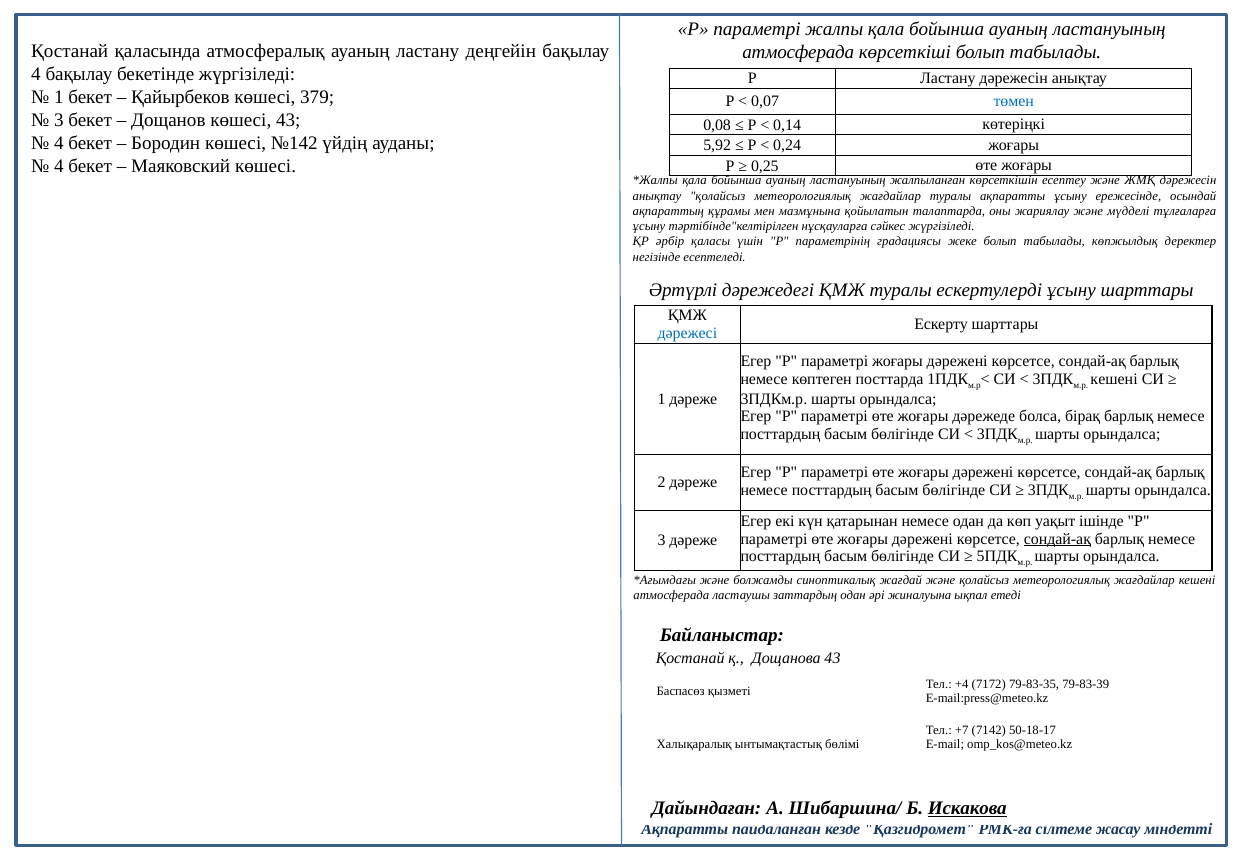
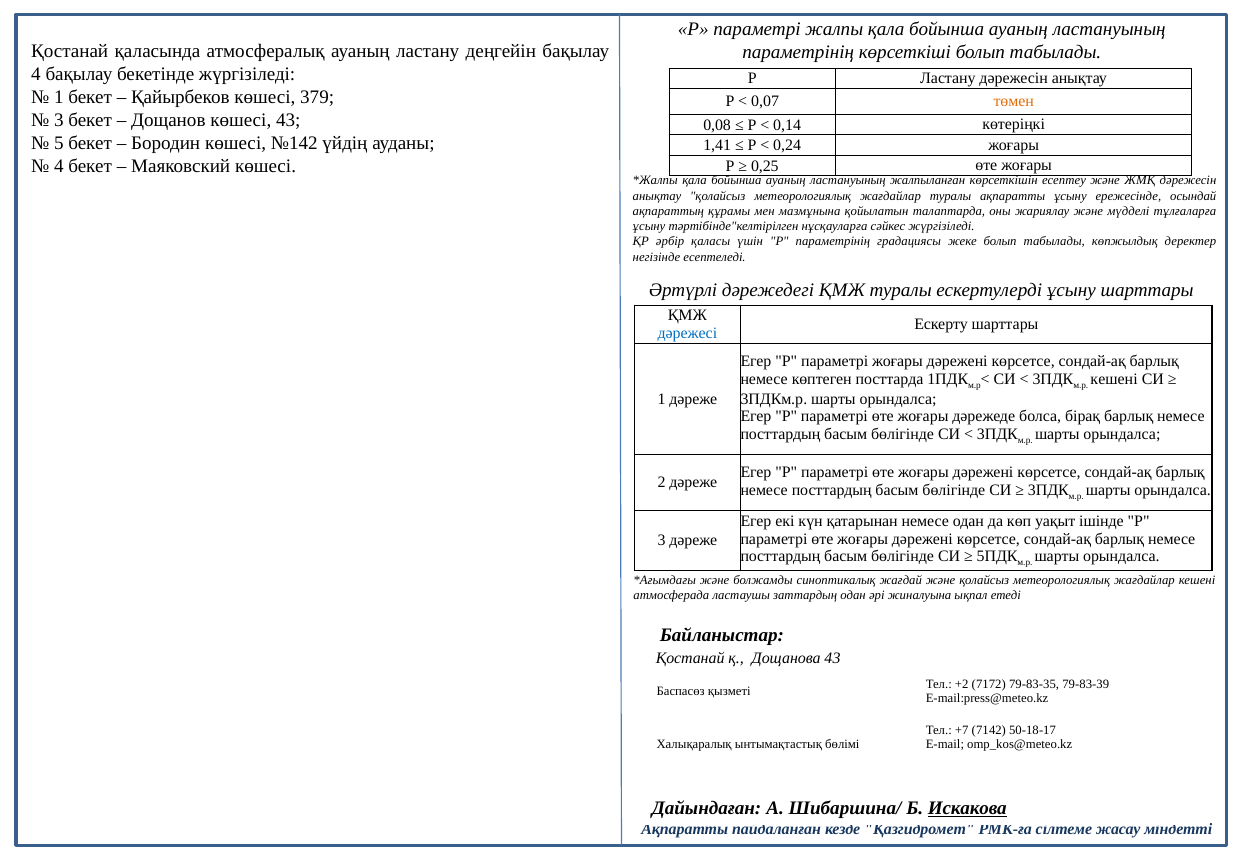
атмосферада: атмосферада -> параметрінің (798, 52)
төмен colour: blue -> orange (1014, 101)
4: 4 -> 5 (59, 143)
5,92: 5,92 -> 1,41 (717, 146)
сондай-ақ underline: present -> none (1057, 539)
+4: +4 -> +2 (962, 684)
